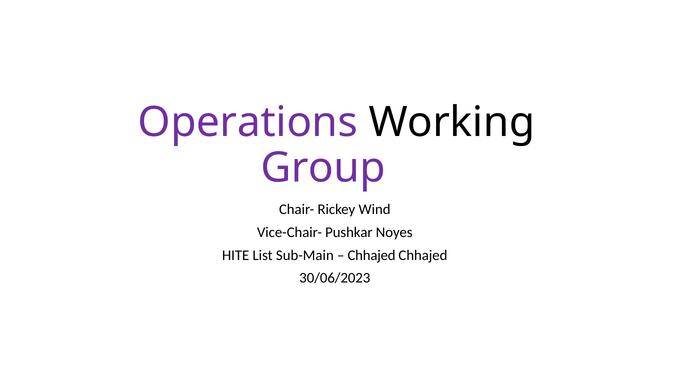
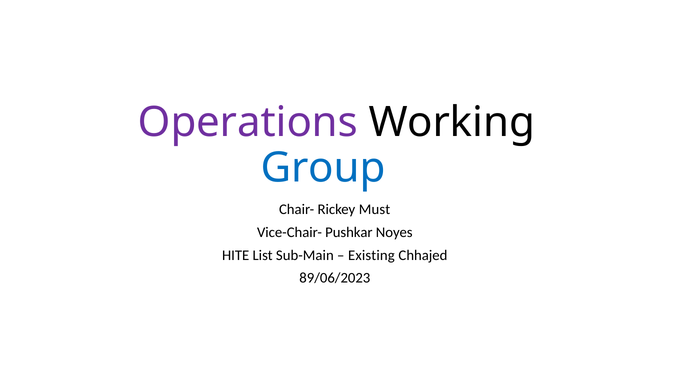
Group colour: purple -> blue (323, 168)
Wind: Wind -> Must (375, 210)
Chhajed: Chhajed -> Existing (371, 256)
30/06/2023: 30/06/2023 -> 89/06/2023 (335, 278)
